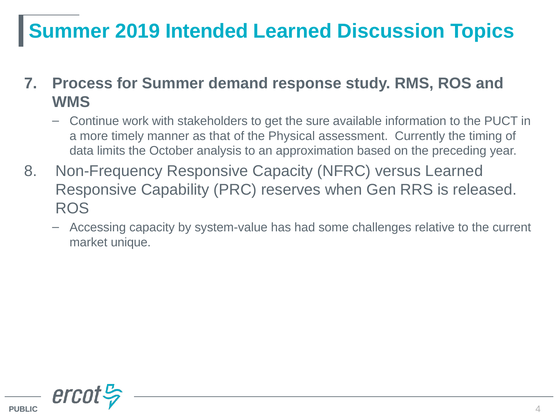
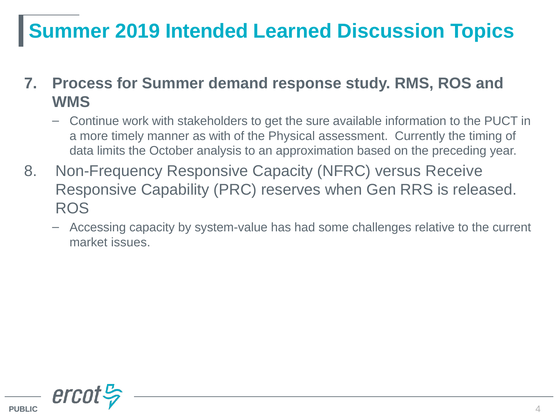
as that: that -> with (220, 136)
versus Learned: Learned -> Receive (454, 171)
unique: unique -> issues (131, 242)
